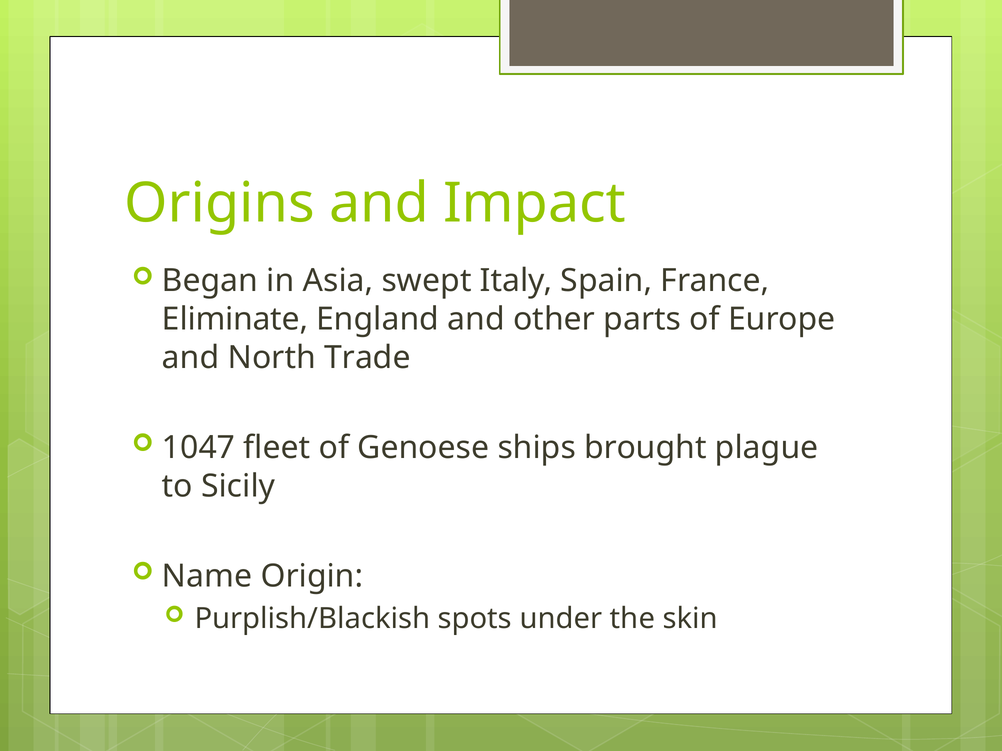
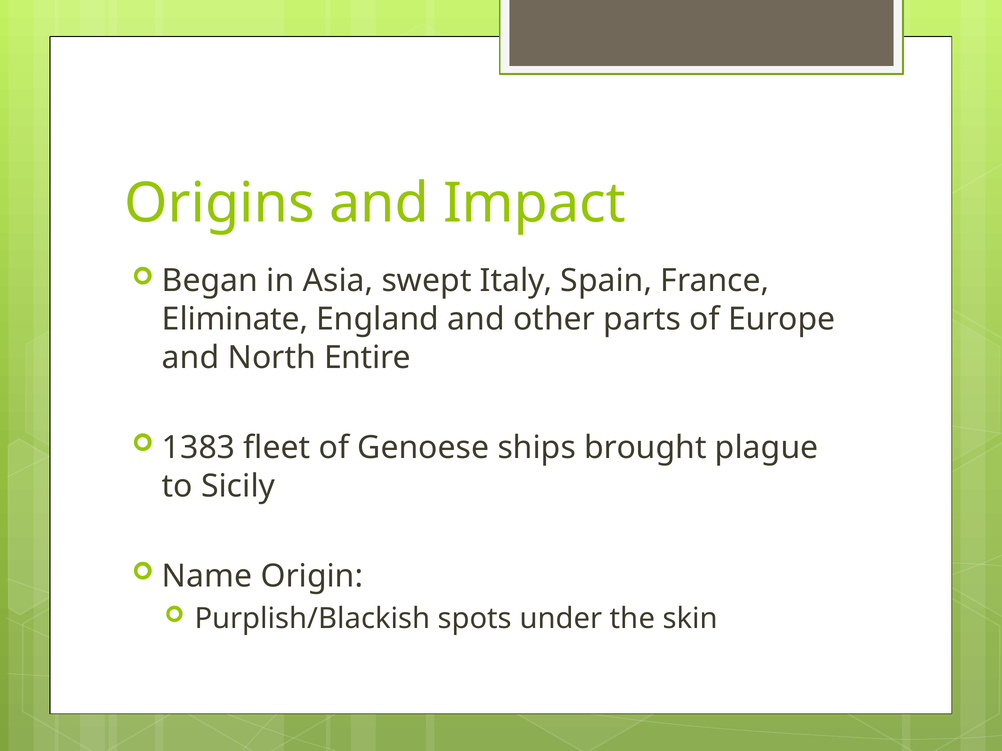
Trade: Trade -> Entire (368, 358)
1047: 1047 -> 1383 (199, 448)
